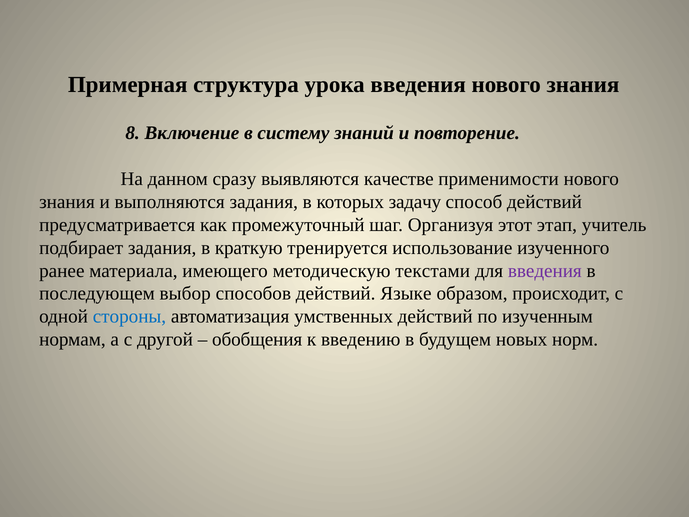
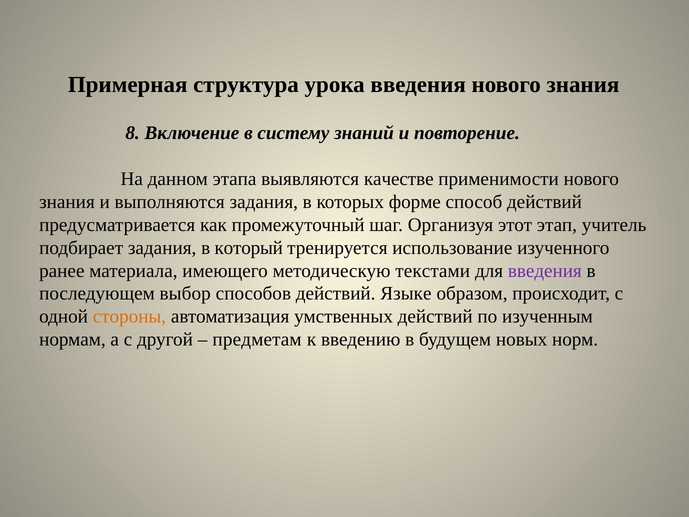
сразу: сразу -> этапа (235, 179)
задачу: задачу -> форме (415, 202)
краткую: краткую -> который (249, 248)
стороны colour: blue -> orange (129, 317)
обобщения: обобщения -> предметам (257, 339)
